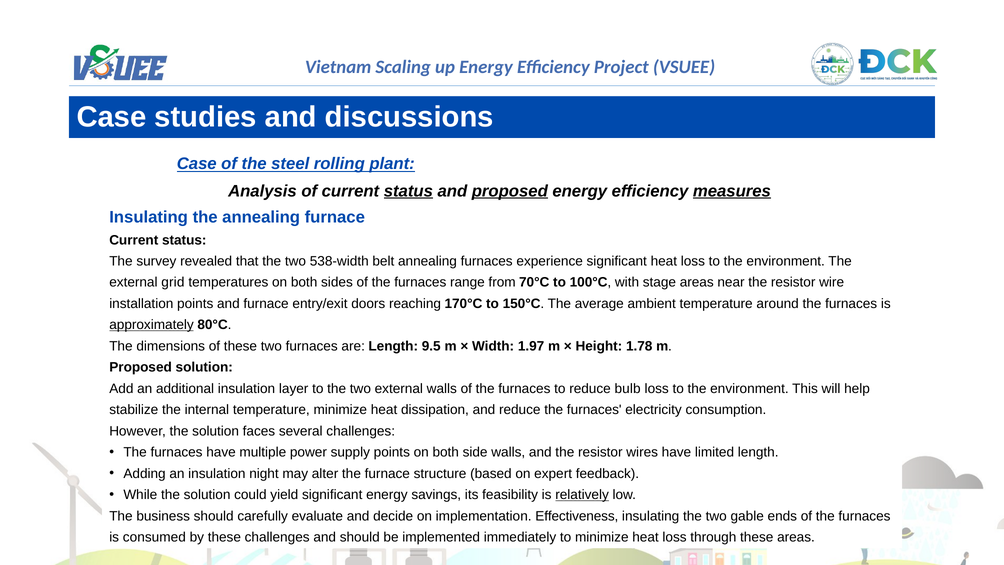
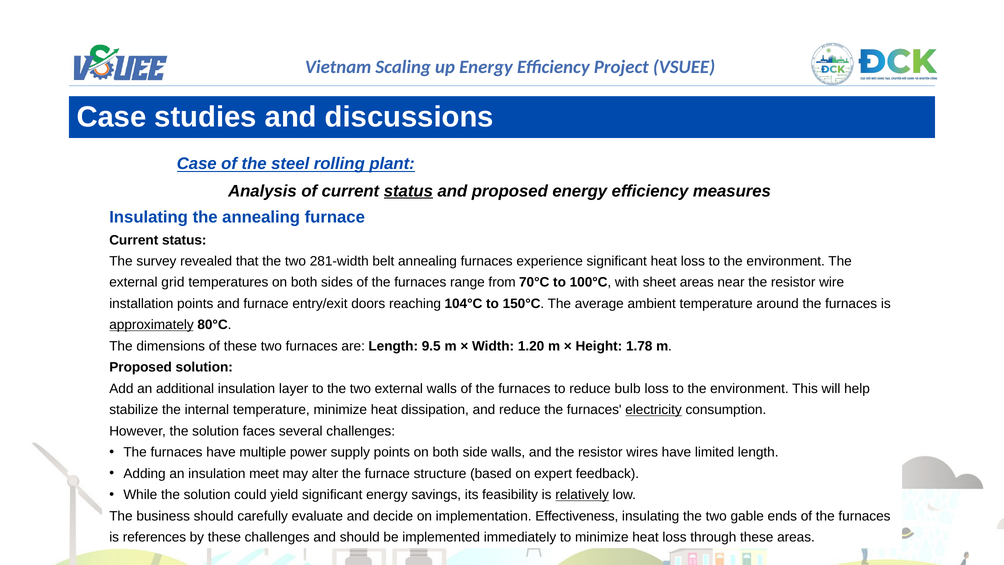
proposed underline: present -> none (510, 191)
measures underline: present -> none (732, 191)
538-width: 538-width -> 281-width (339, 261)
stage: stage -> sheet (659, 282)
170°C: 170°C -> 104°C (463, 304)
1.97: 1.97 -> 1.20 (531, 346)
electricity underline: none -> present (654, 410)
night: night -> meet (264, 473)
consumed: consumed -> references (154, 537)
